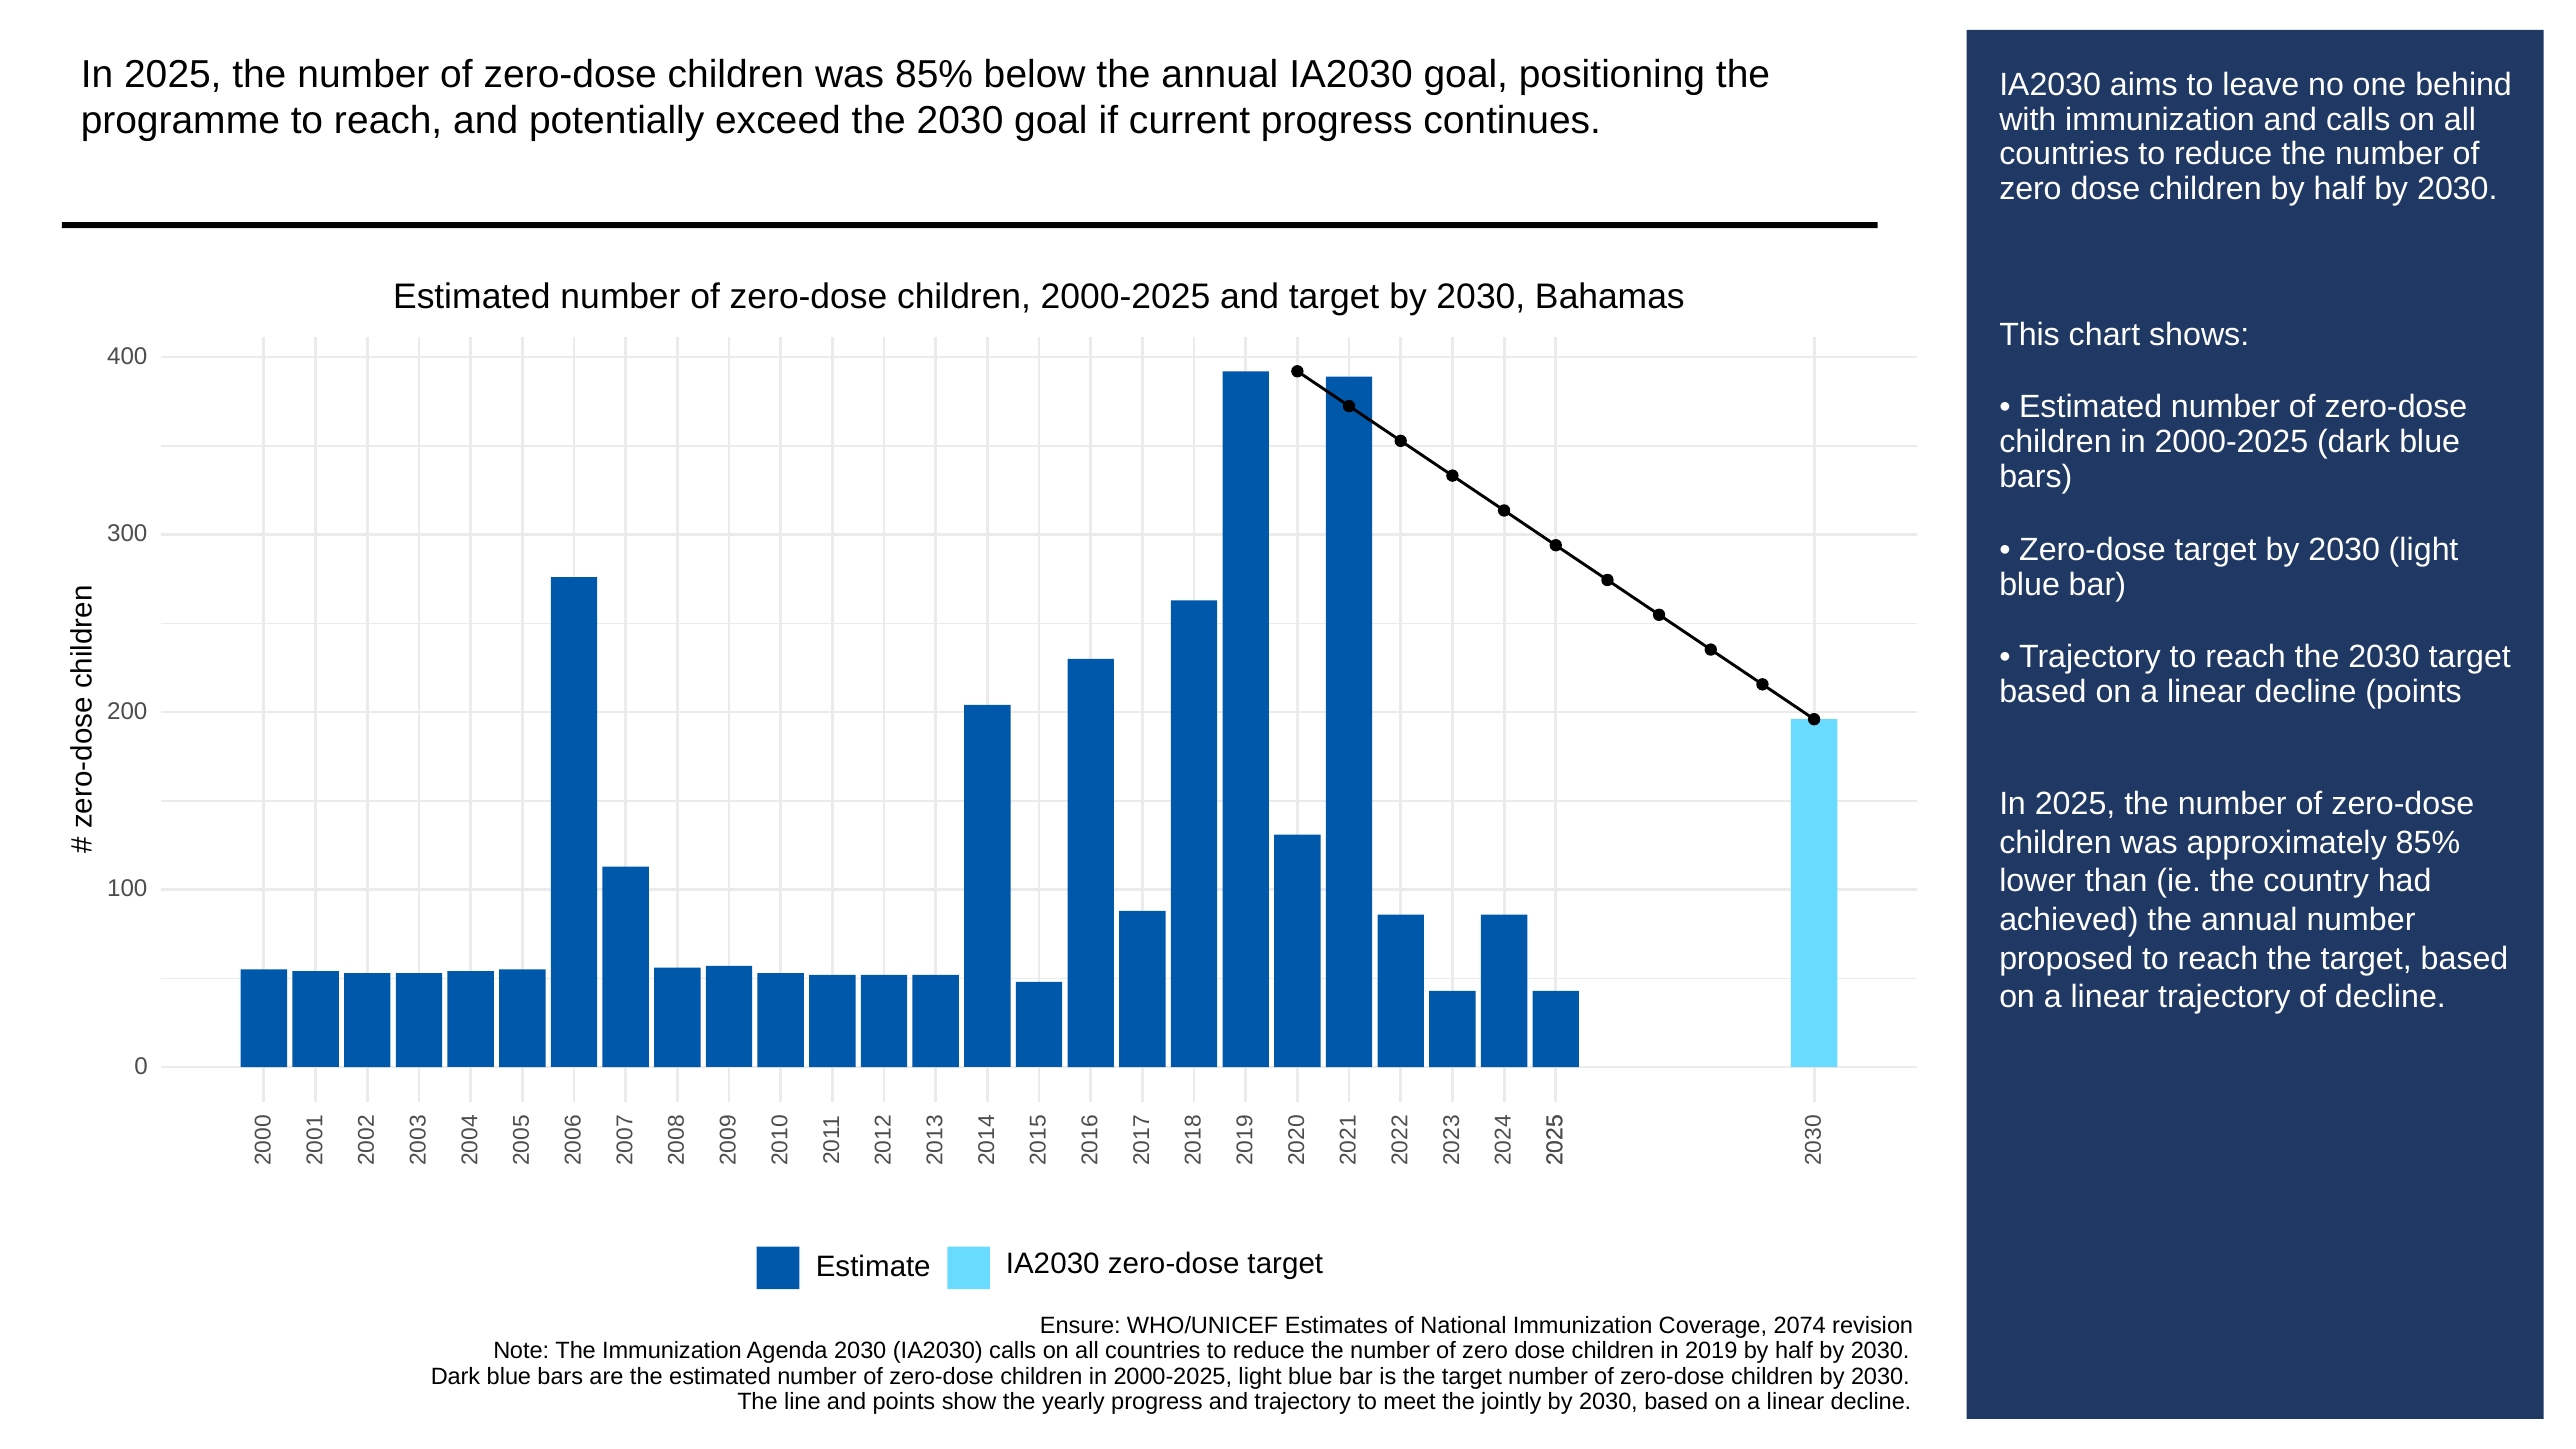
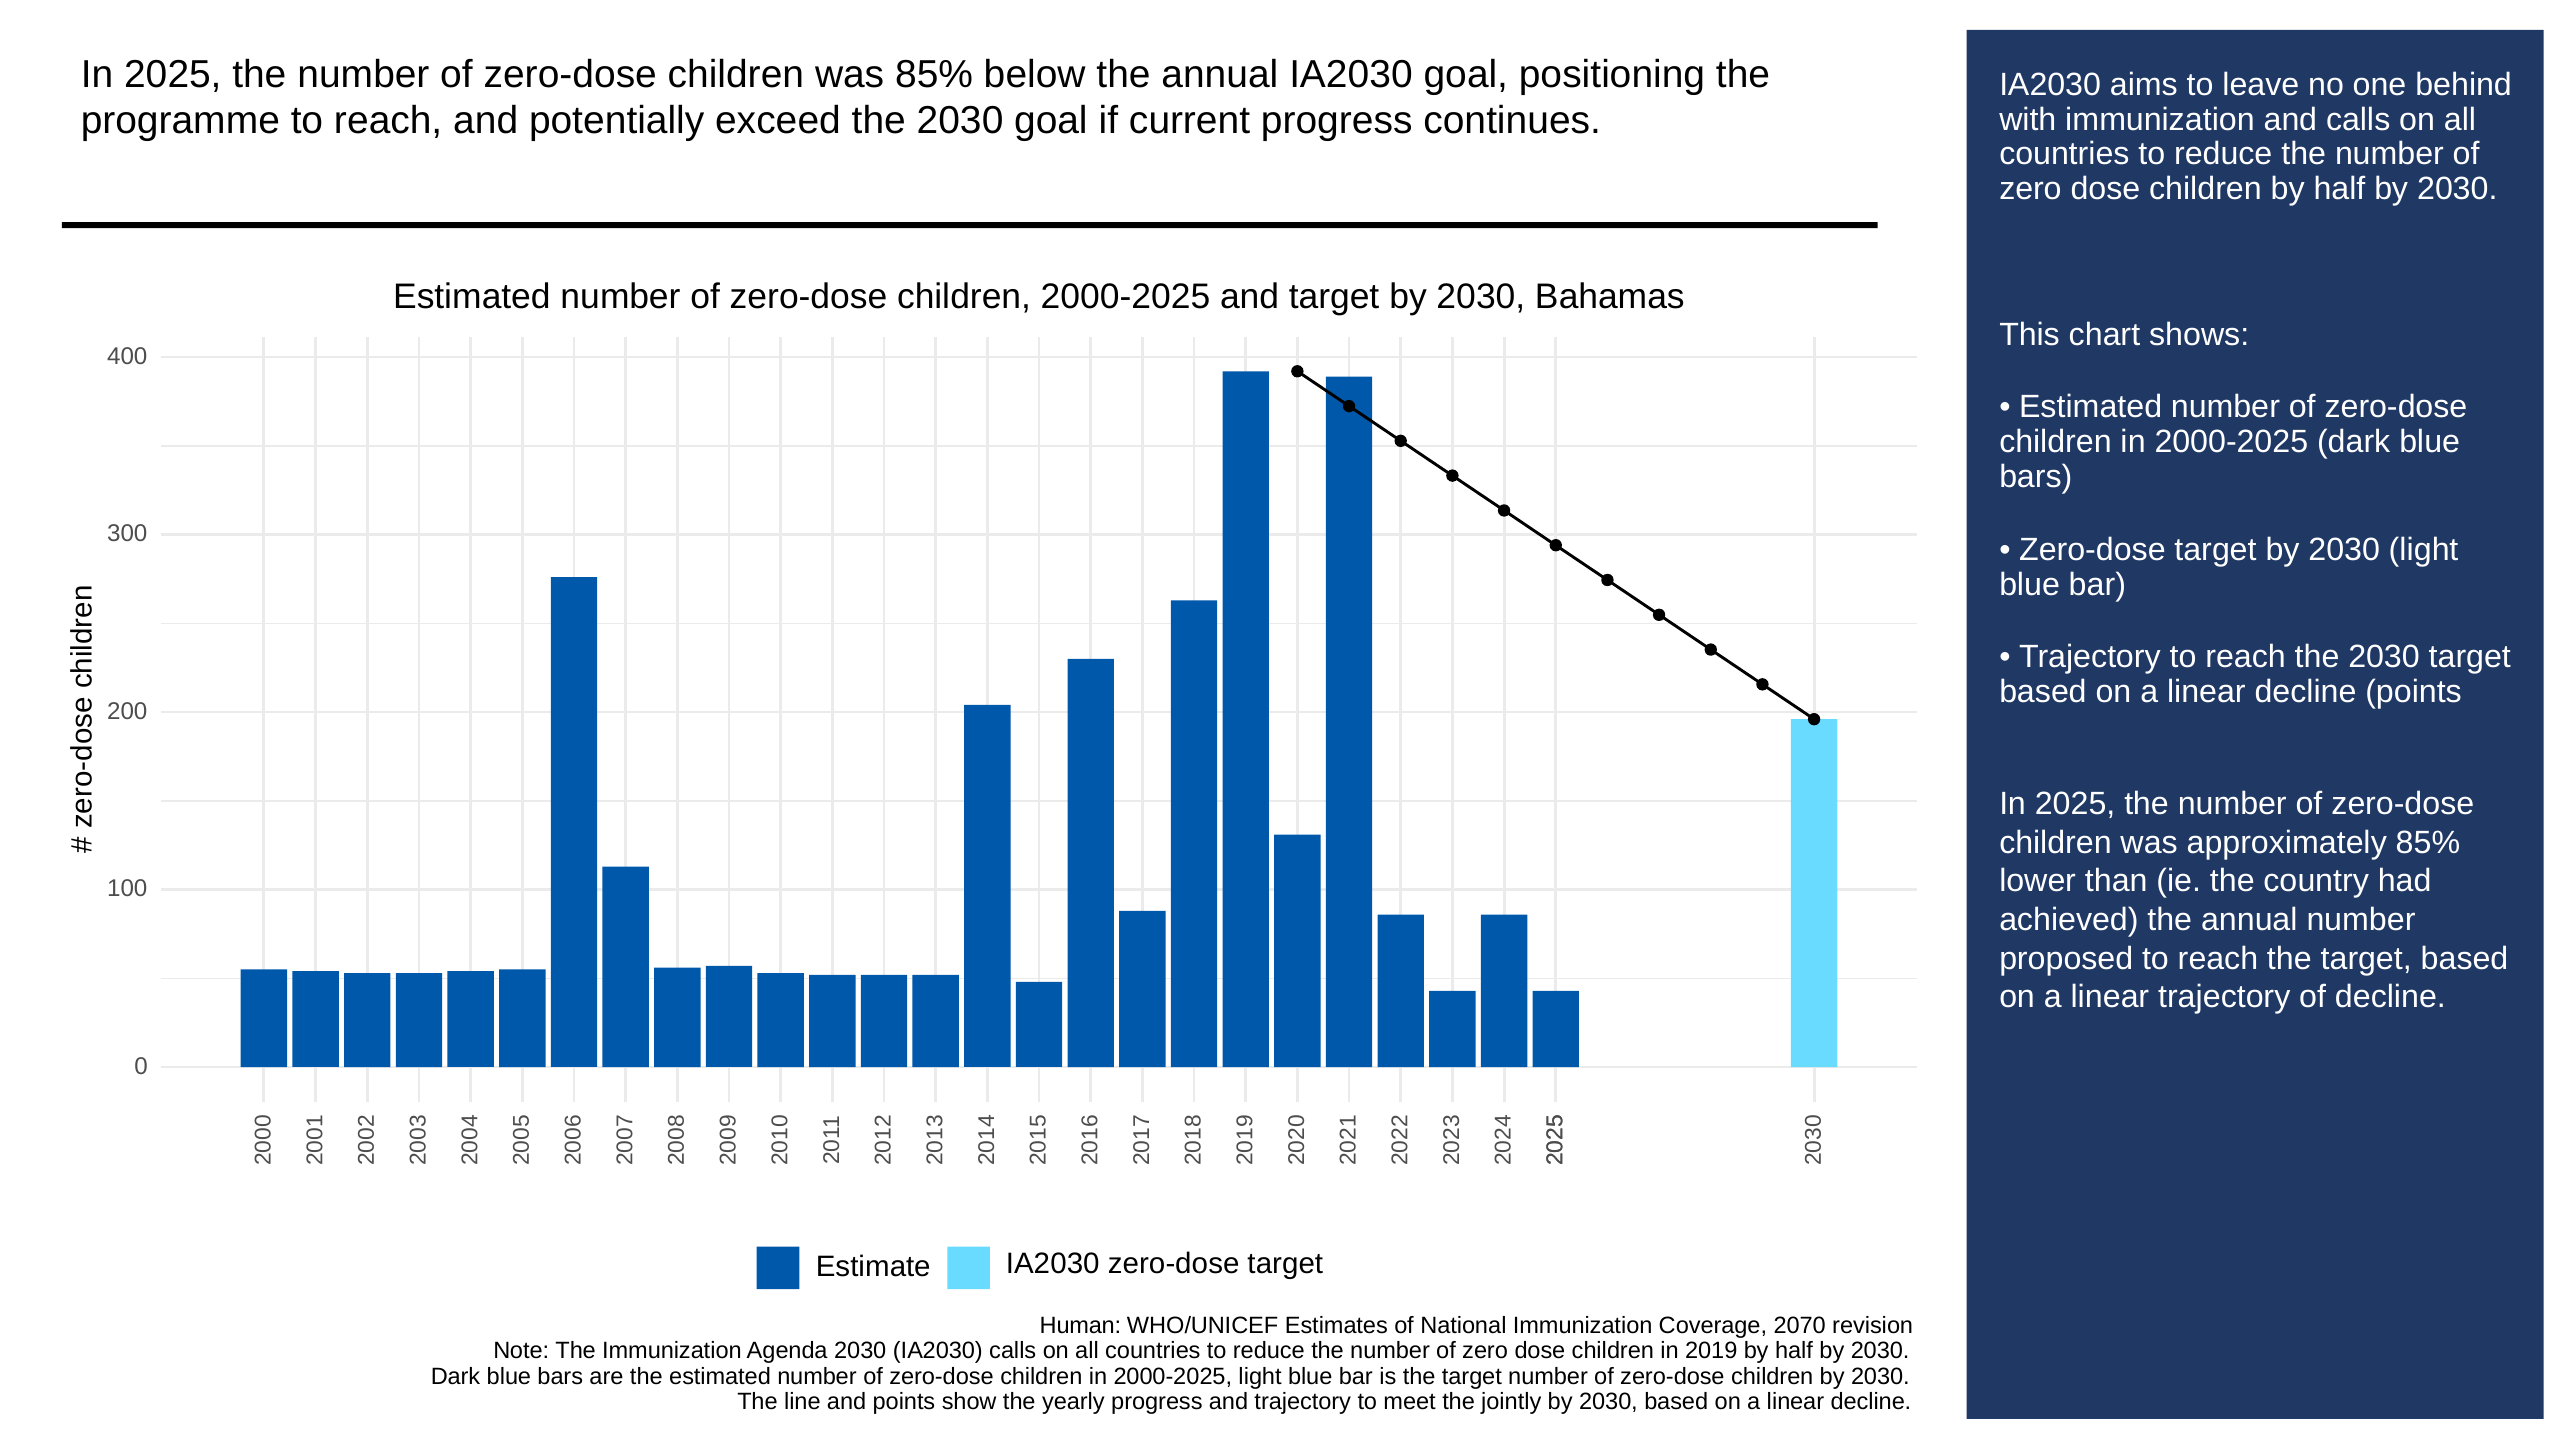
Ensure: Ensure -> Human (1080, 1326)
2074: 2074 -> 2070 (1800, 1326)
